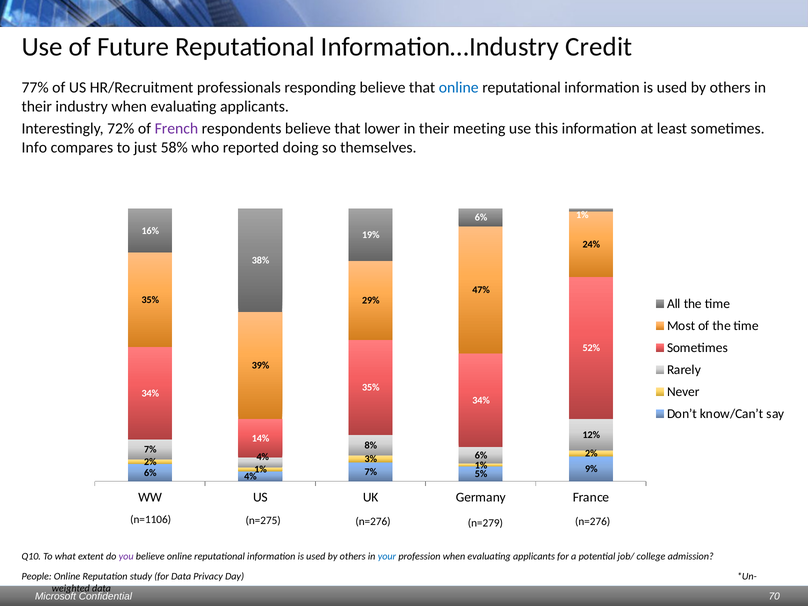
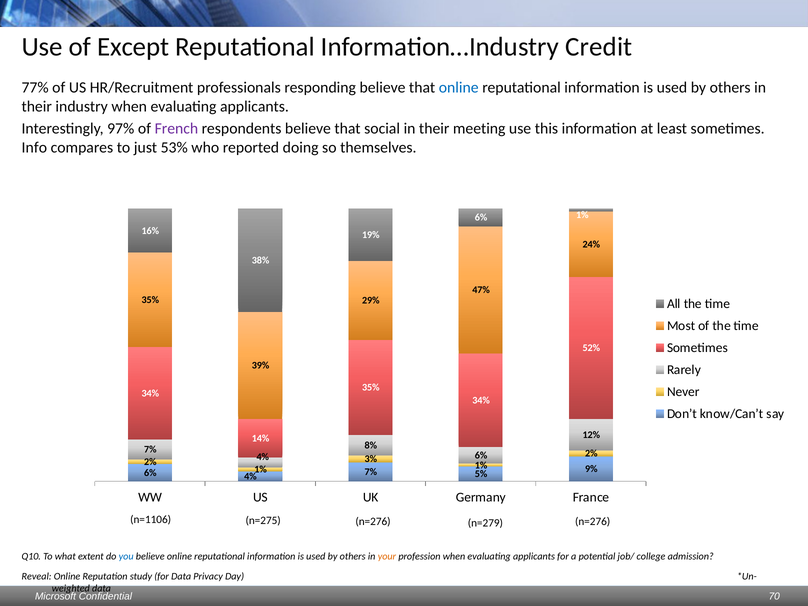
Future: Future -> Except (133, 47)
72%: 72% -> 97% (121, 128)
lower: lower -> social (382, 128)
58%: 58% -> 53% (174, 147)
you colour: purple -> blue (126, 556)
your colour: blue -> orange (387, 556)
People: People -> Reveal (37, 576)
